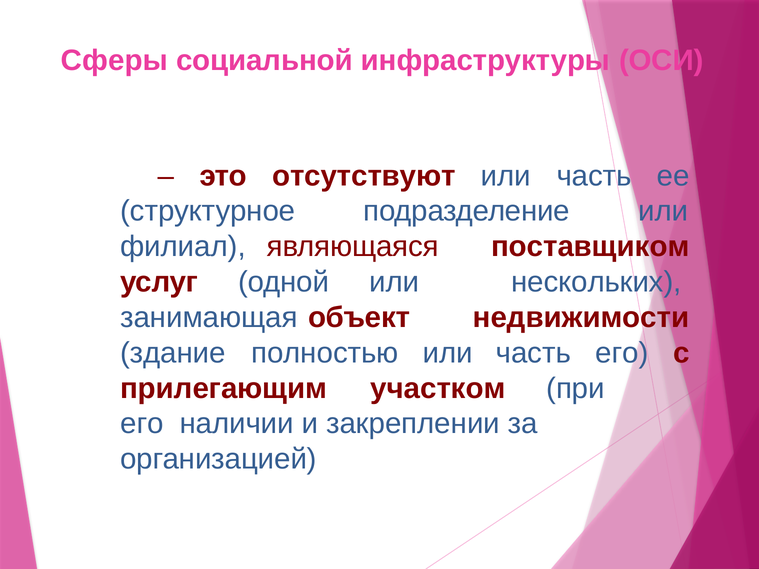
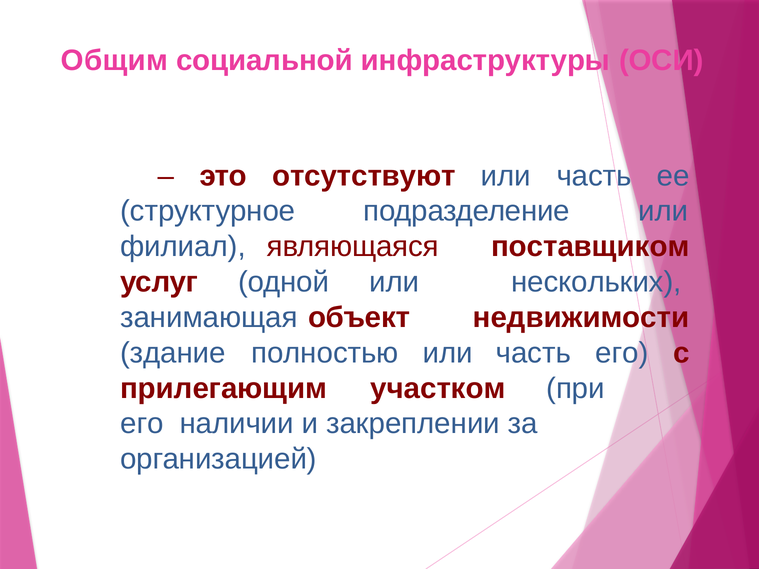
Сферы: Сферы -> Общим (114, 60)
